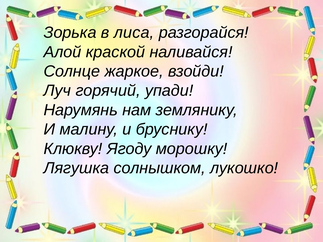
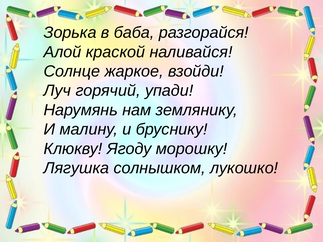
лиса: лиса -> баба (134, 33)
